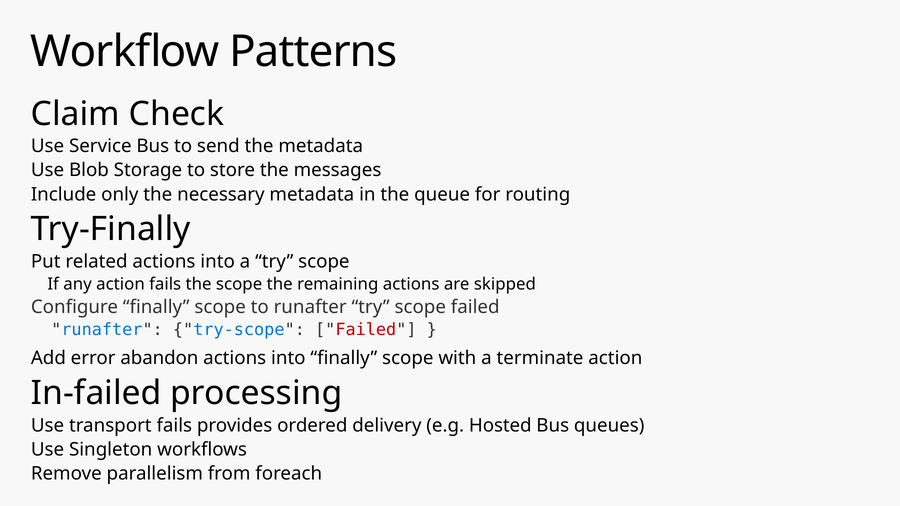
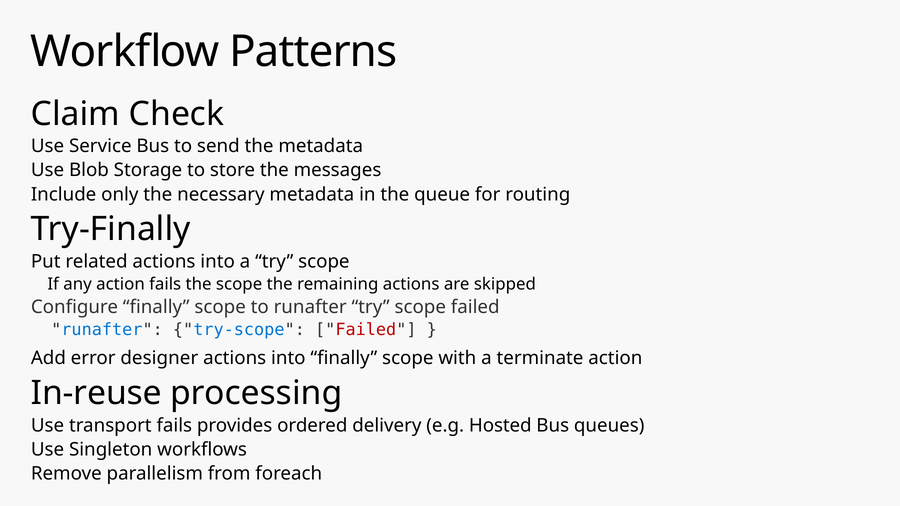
abandon: abandon -> designer (159, 358)
In-failed: In-failed -> In-reuse (96, 393)
